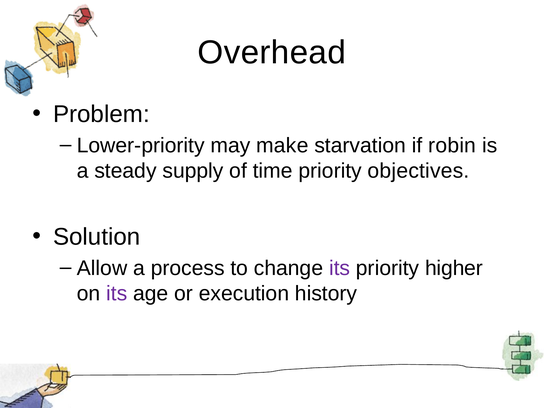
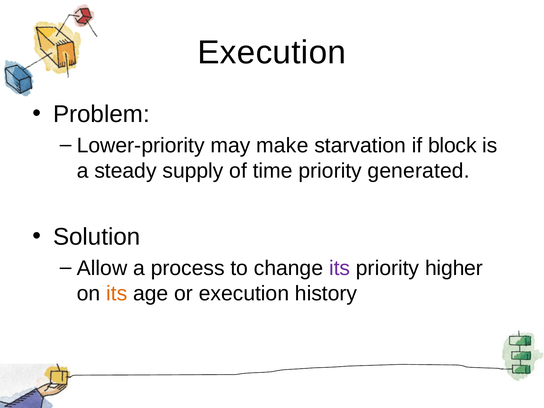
Overhead: Overhead -> Execution (272, 53)
robin: robin -> block (452, 145)
objectives: objectives -> generated (419, 171)
its colour: purple -> orange (117, 294)
